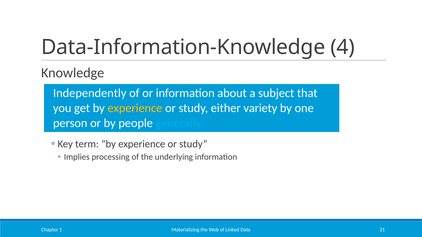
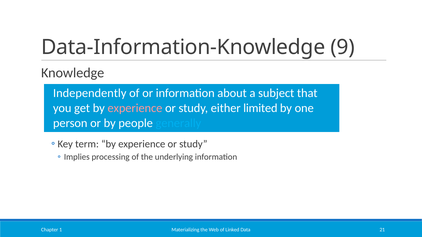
4: 4 -> 9 (343, 47)
experience colour: yellow -> pink (135, 108)
variety: variety -> limited (260, 108)
